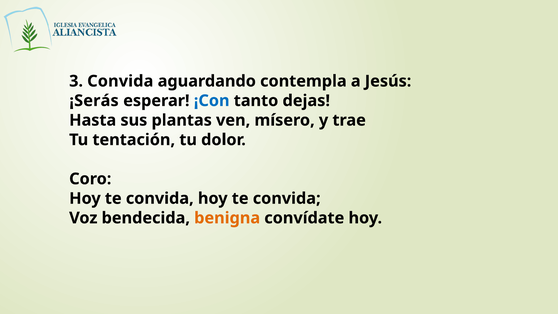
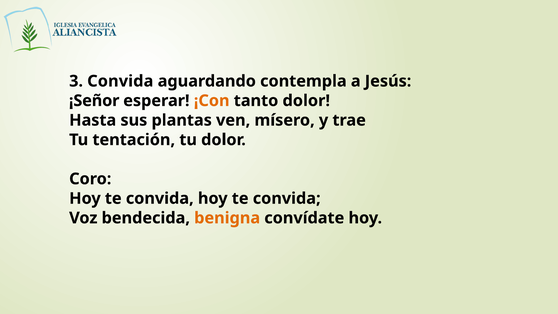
¡Serás: ¡Serás -> ¡Señor (94, 101)
¡Con colour: blue -> orange (212, 101)
tanto dejas: dejas -> dolor (306, 101)
